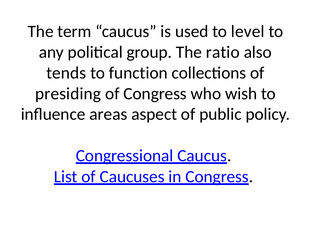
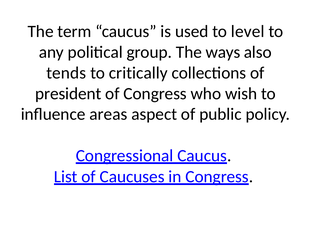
ratio: ratio -> ways (223, 52)
function: function -> critically (138, 73)
presiding: presiding -> president (68, 94)
